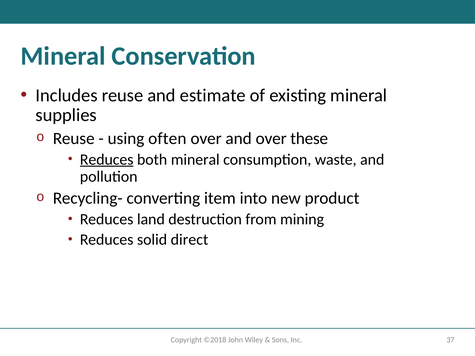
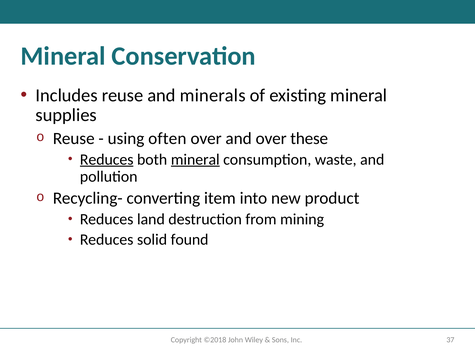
estimate: estimate -> minerals (213, 95)
mineral underline: none -> present (195, 160)
direct: direct -> found (190, 240)
